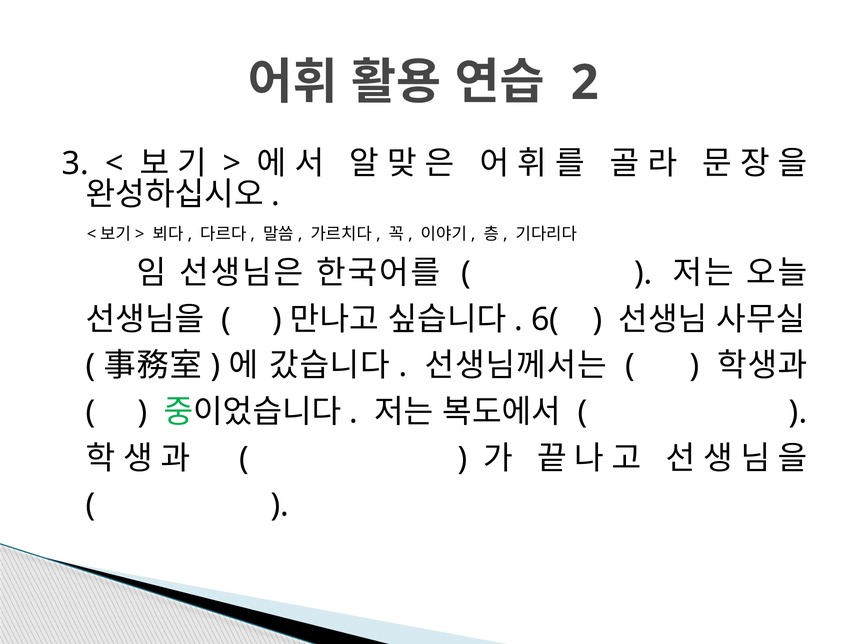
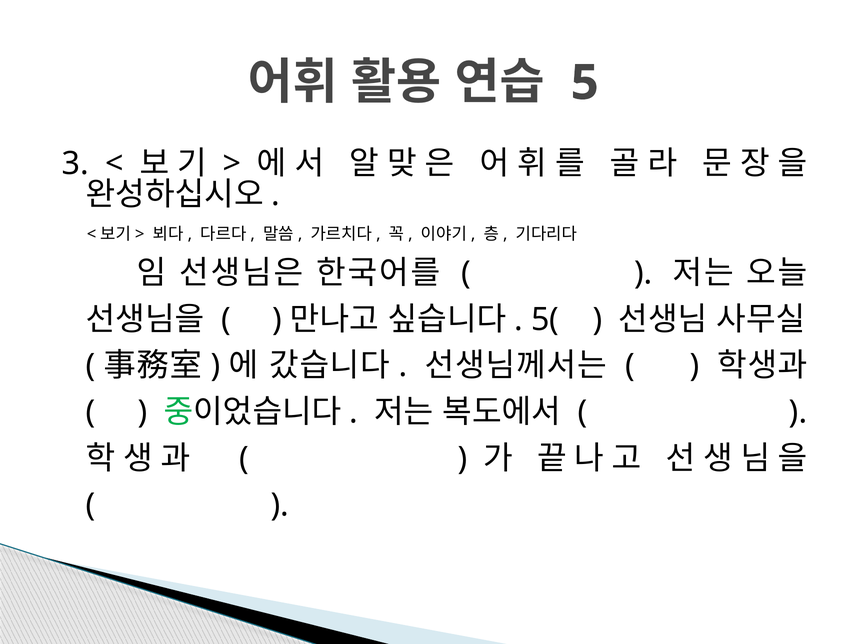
2: 2 -> 5 (585, 83)
6(: 6( -> 5( (545, 320)
